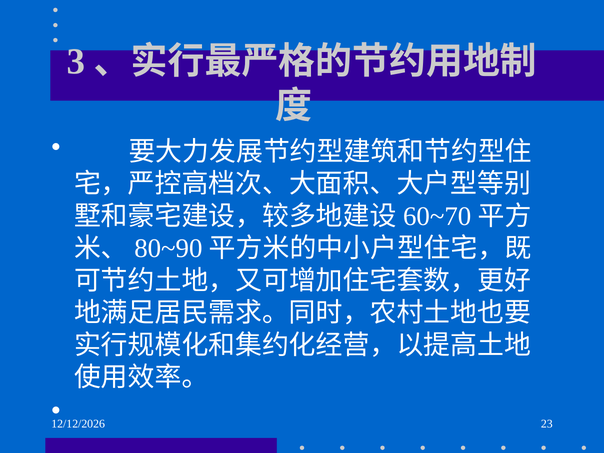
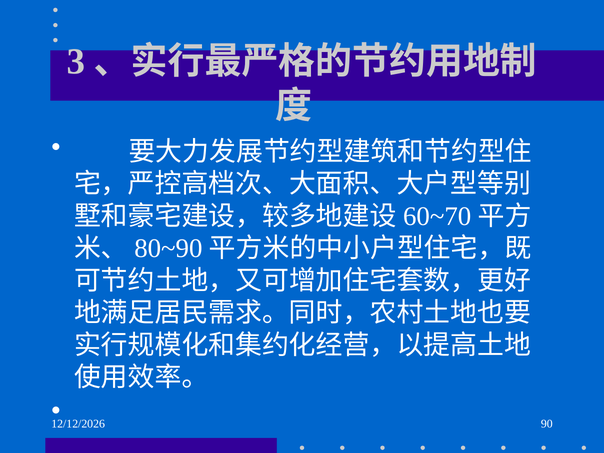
23: 23 -> 90 (547, 424)
